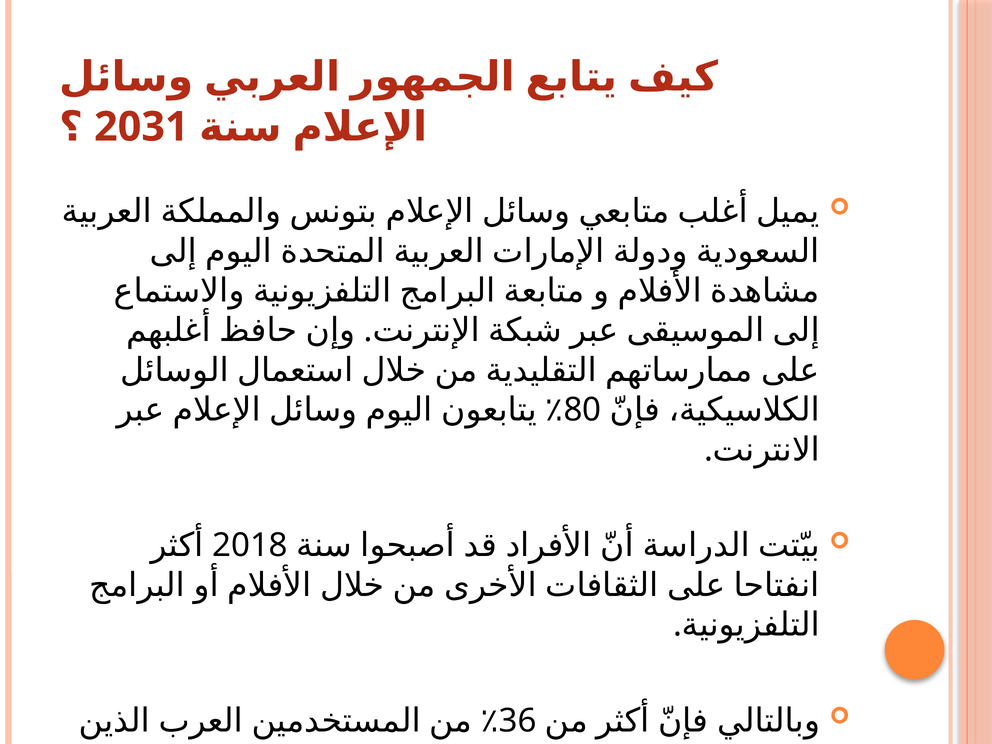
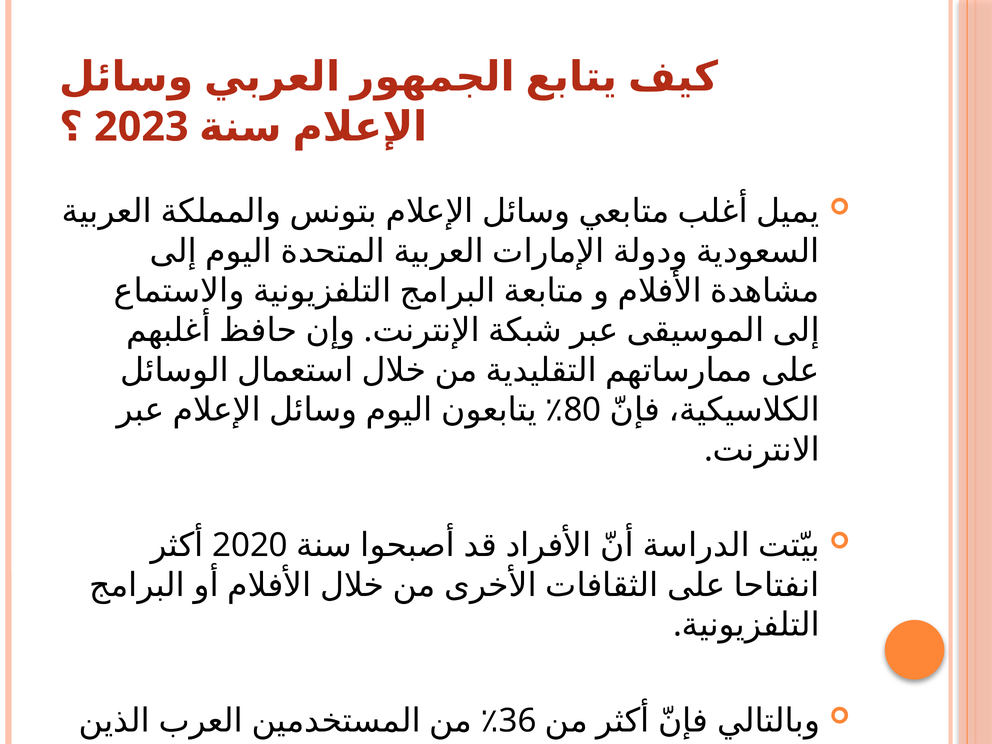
2031: 2031 -> 2023 (141, 127)
2018: 2018 -> 2020 (250, 546)
